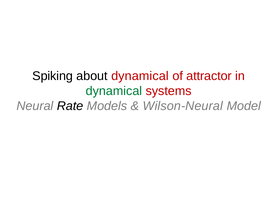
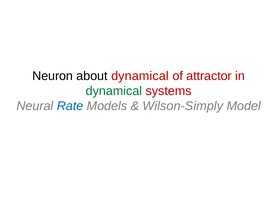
Spiking: Spiking -> Neuron (53, 76)
Rate colour: black -> blue (70, 106)
Wilson-Neural: Wilson-Neural -> Wilson-Simply (183, 106)
